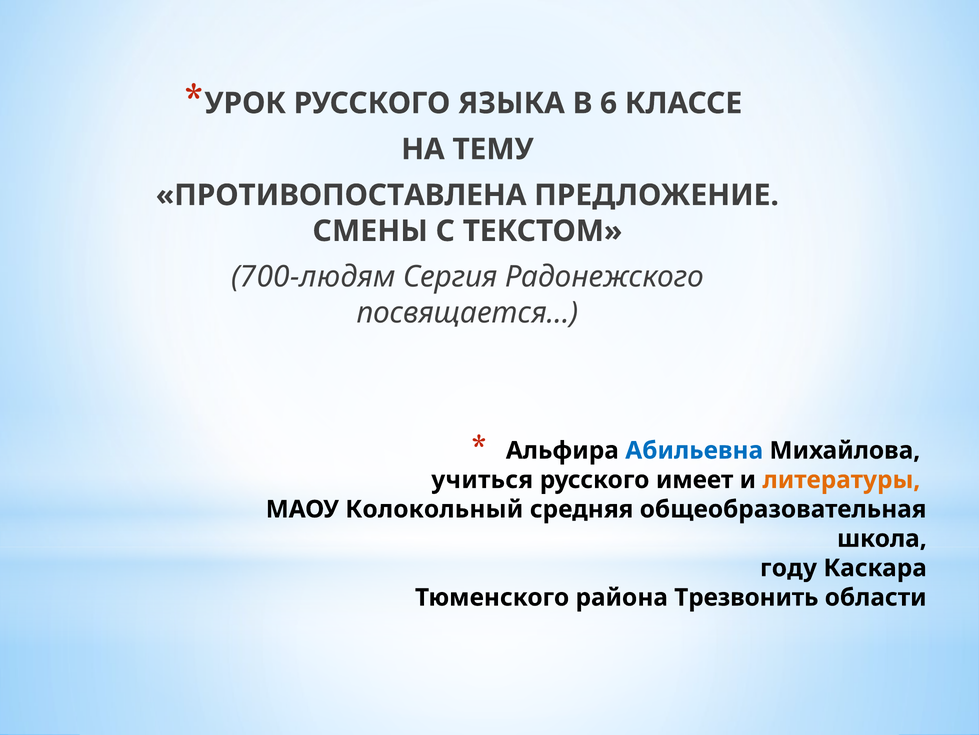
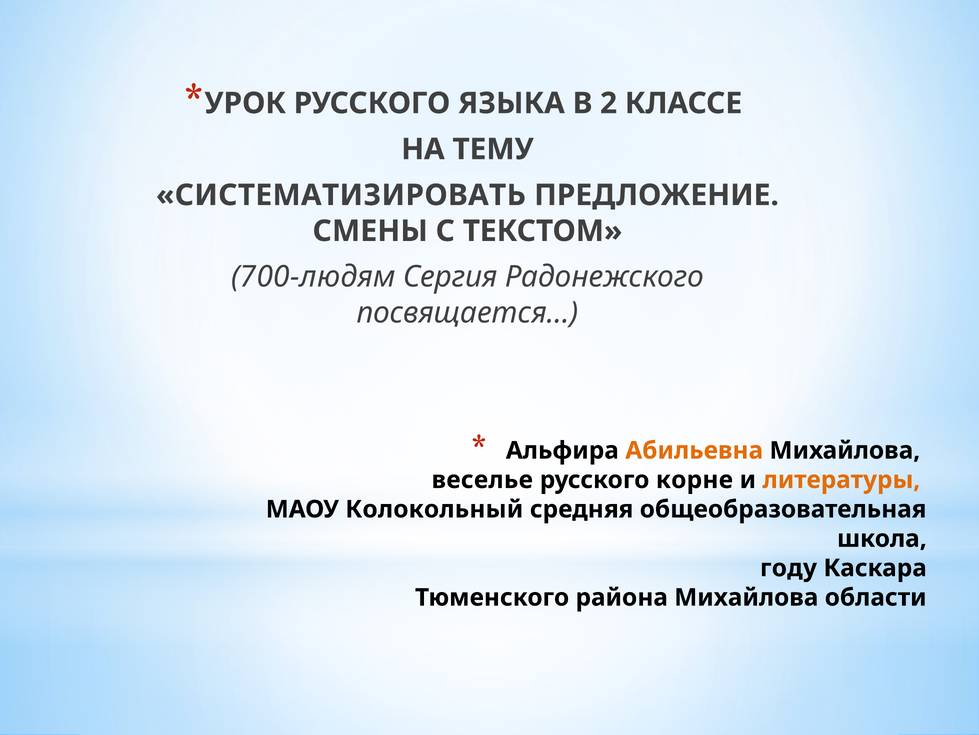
6: 6 -> 2 (609, 103)
ПРОТИВОПОСТАВЛЕНА: ПРОТИВОПОСТАВЛЕНА -> СИСТЕМАТИЗИРОВАТЬ (341, 195)
Абильевна colour: blue -> orange (694, 450)
учиться: учиться -> веселье (482, 479)
имеет: имеет -> корне (694, 479)
района Трезвонить: Трезвонить -> Михайлова (746, 597)
